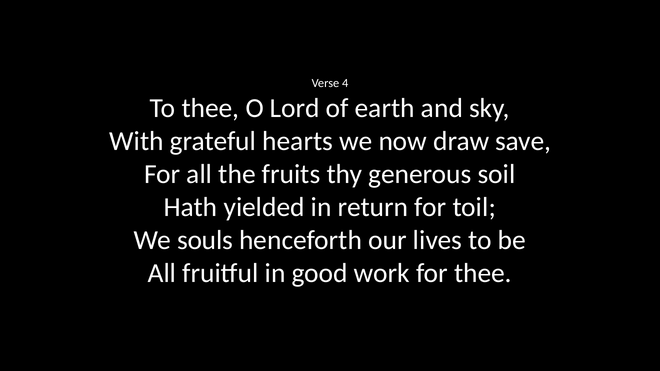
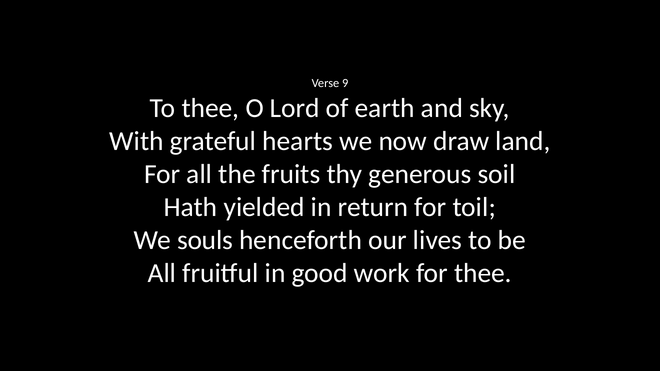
4: 4 -> 9 (345, 83)
save: save -> land (523, 141)
